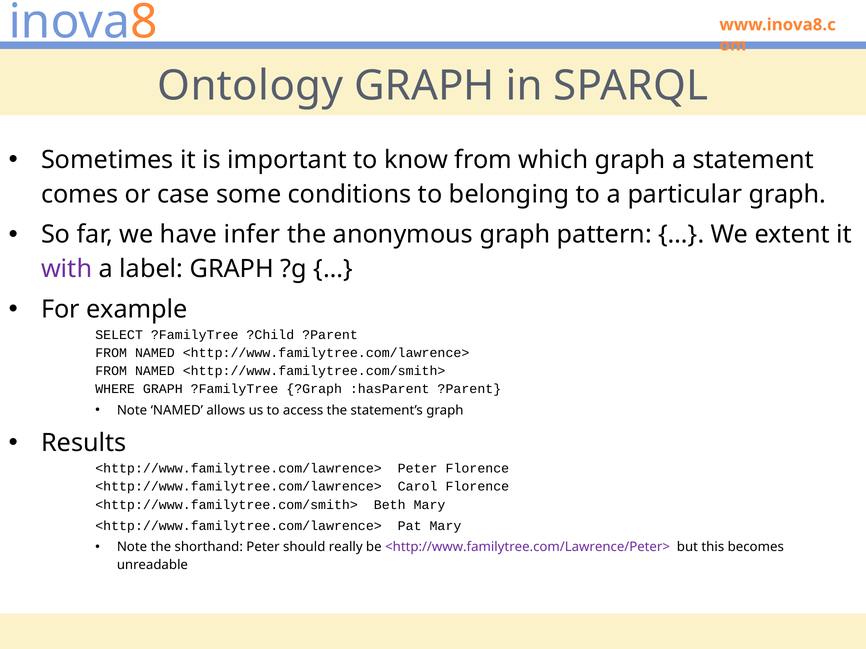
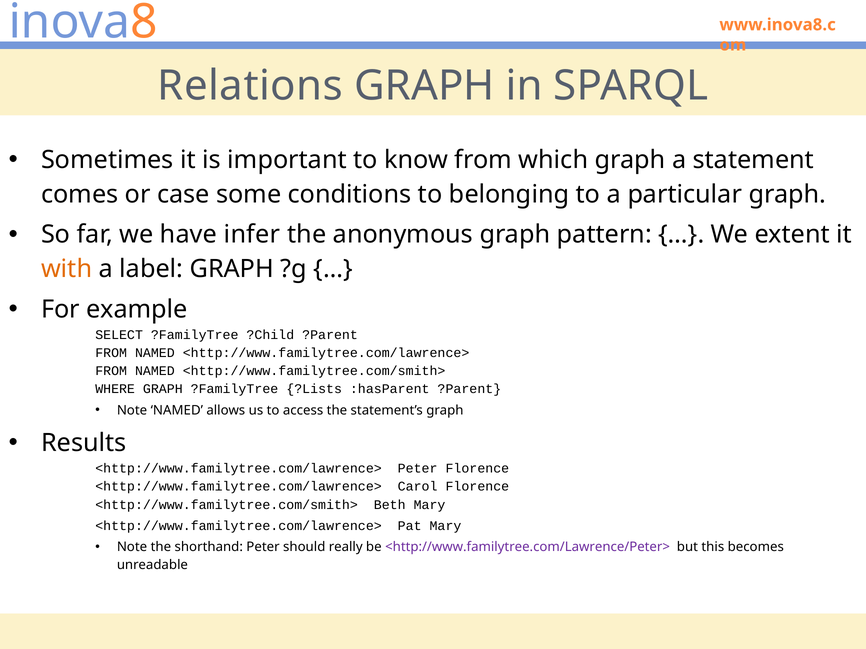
Ontology: Ontology -> Relations (250, 86)
with colour: purple -> orange (67, 269)
?Graph: ?Graph -> ?Lists (314, 389)
